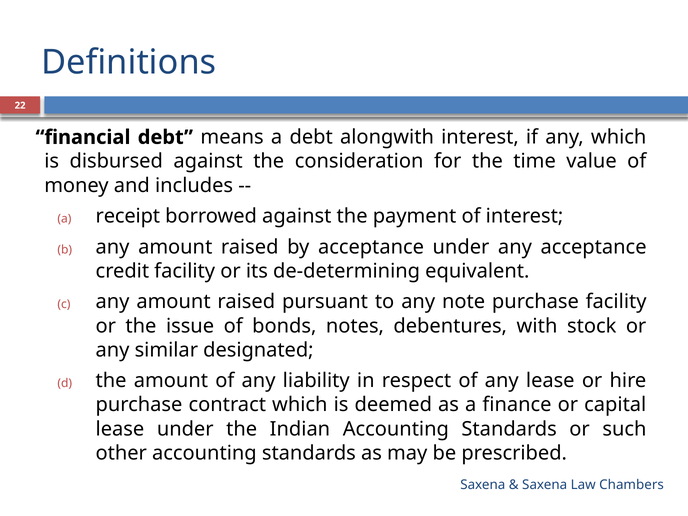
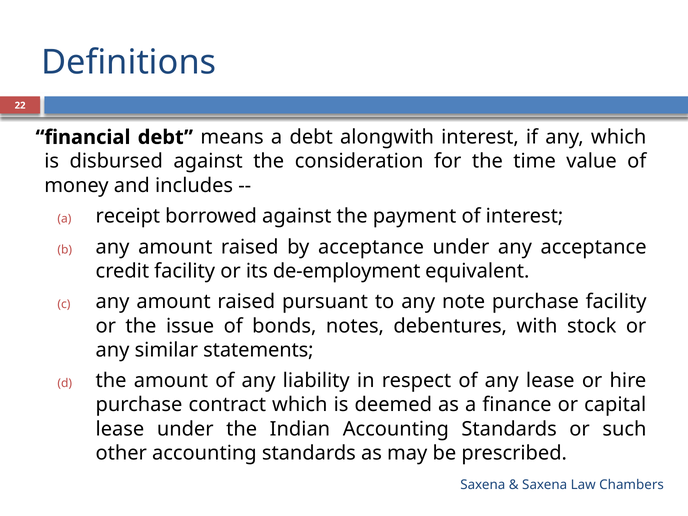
de-determining: de-determining -> de-employment (347, 271)
designated: designated -> statements (258, 350)
